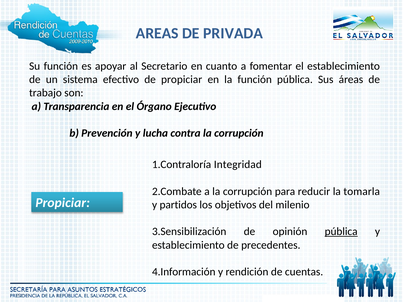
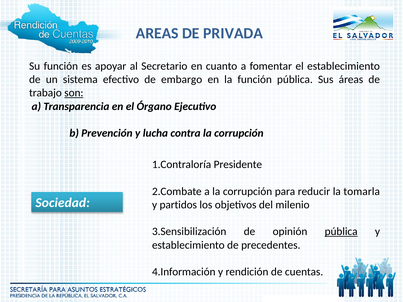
de propiciar: propiciar -> embargo (182, 80)
son underline: none -> present (74, 93)
Integridad: Integridad -> Presidente (238, 165)
Propiciar: Propiciar -> Sociedad (63, 203)
